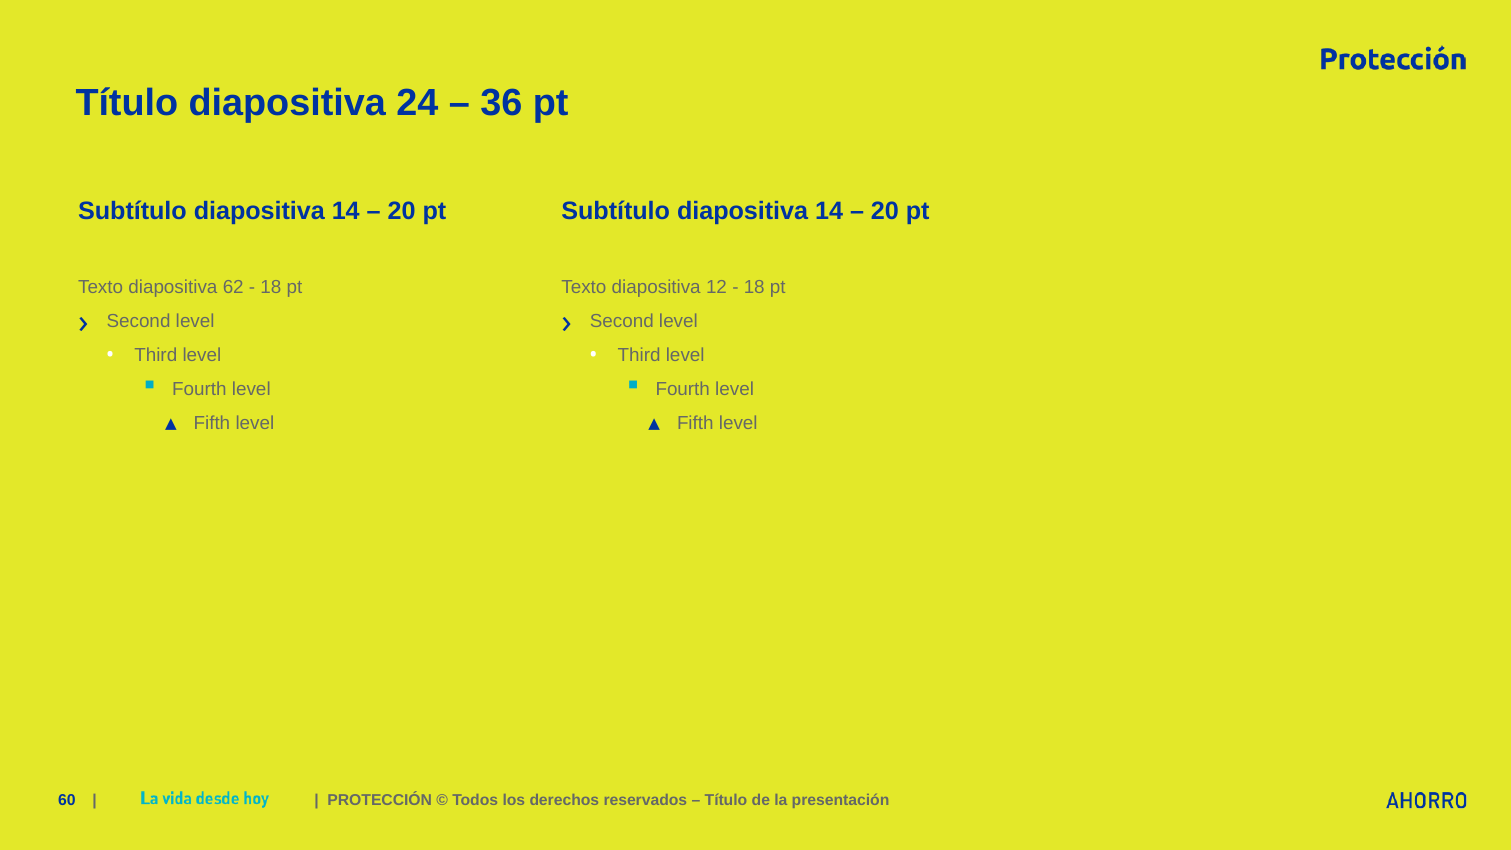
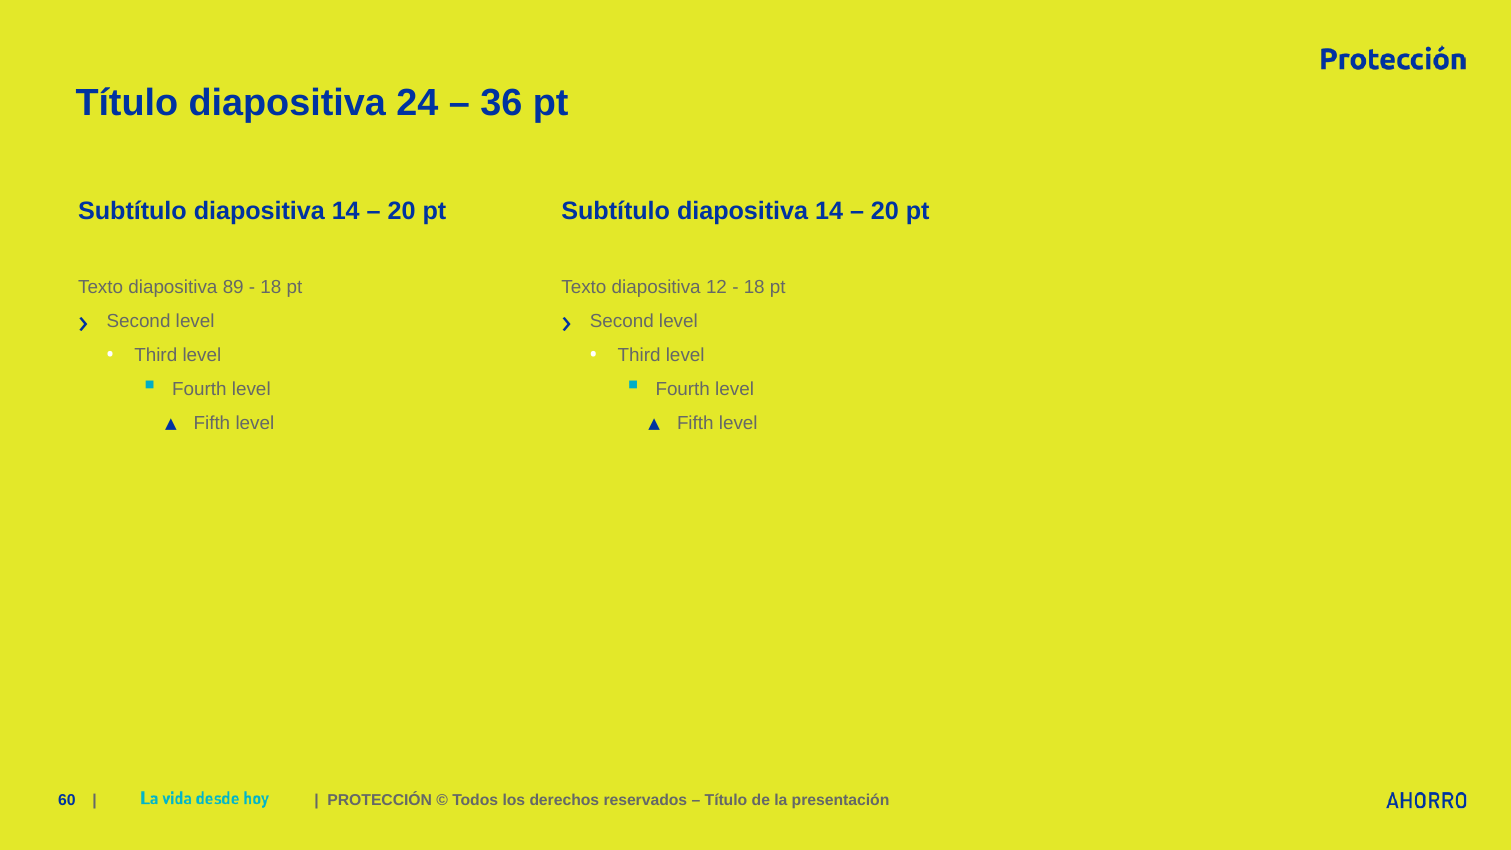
62: 62 -> 89 (233, 287)
